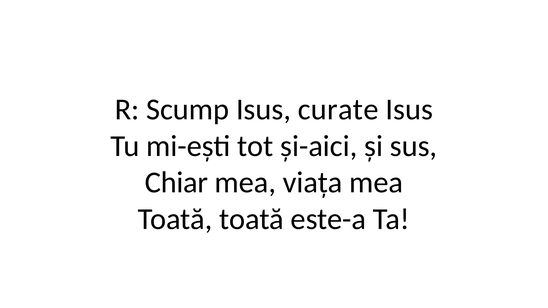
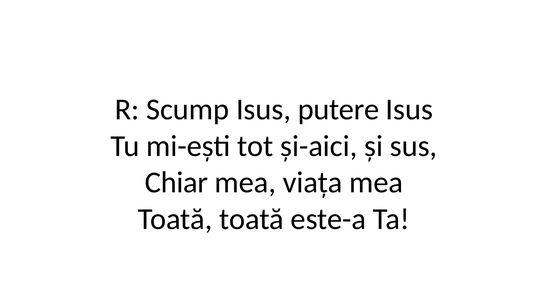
curate: curate -> putere (338, 110)
